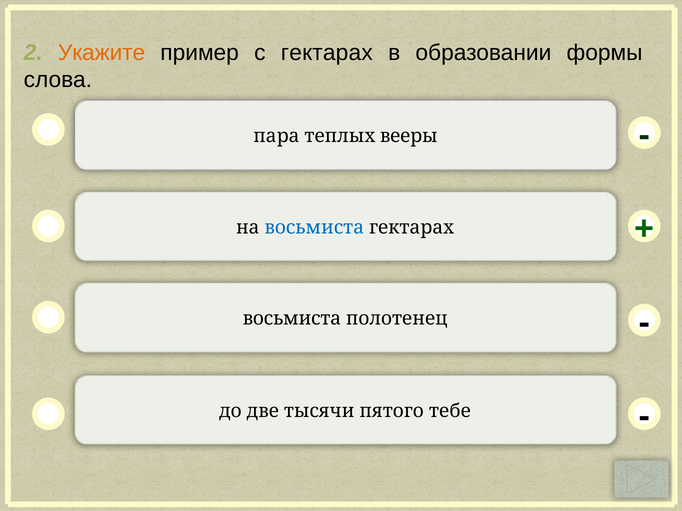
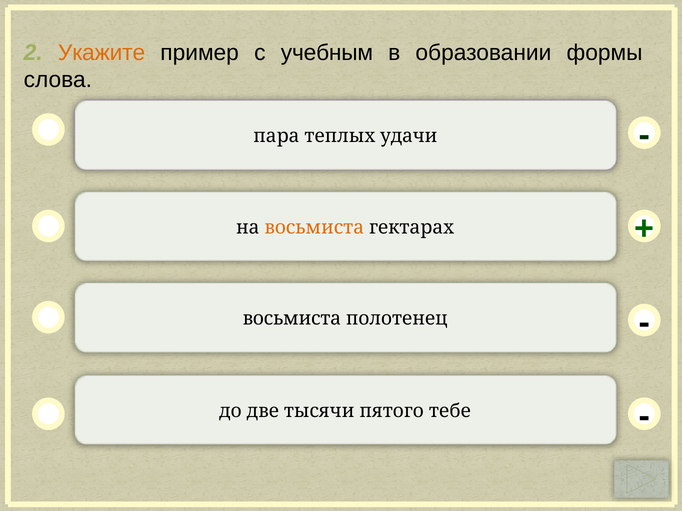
с гектарах: гектарах -> учебным (327, 53)
вееры: вееры -> удачи (409, 136)
восьмиста colour: blue -> orange (314, 228)
